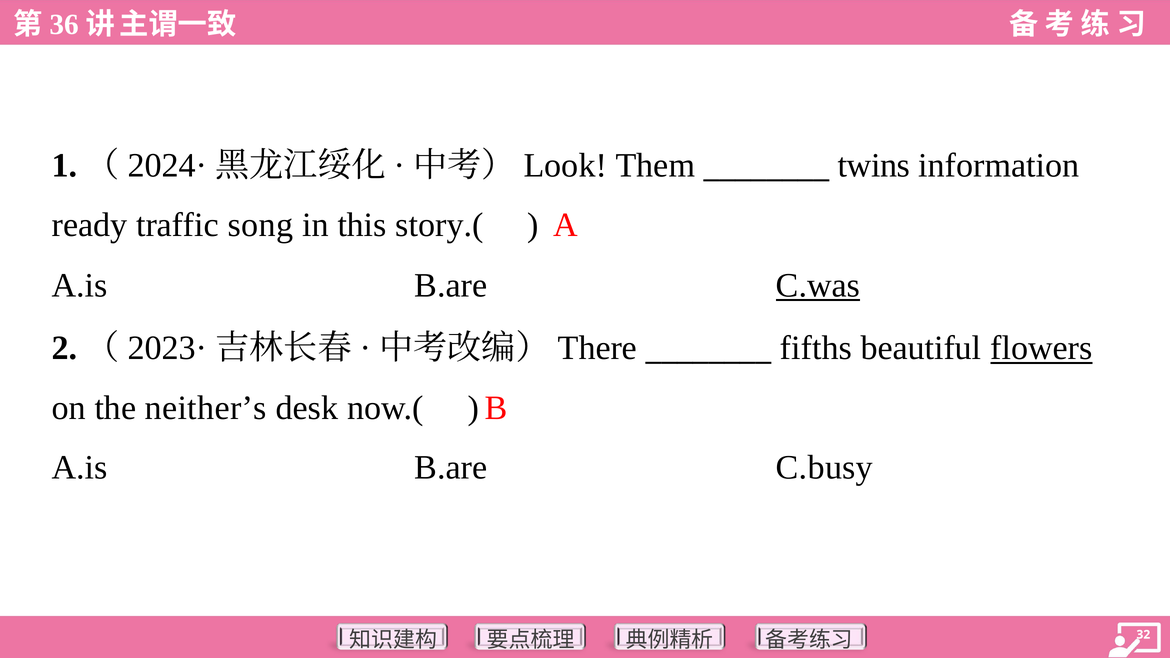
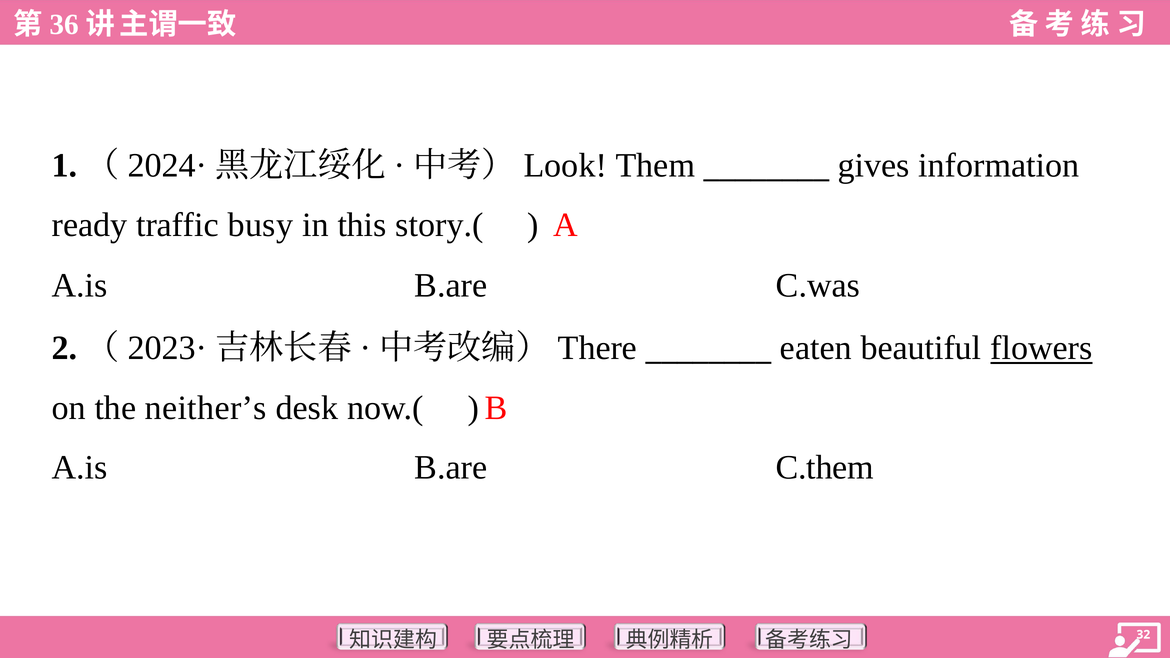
twins: twins -> gives (874, 165)
song: song -> busy (260, 225)
C.was underline: present -> none (818, 285)
fifths: fifths -> eaten (816, 348)
C.busy: C.busy -> C.them (825, 468)
